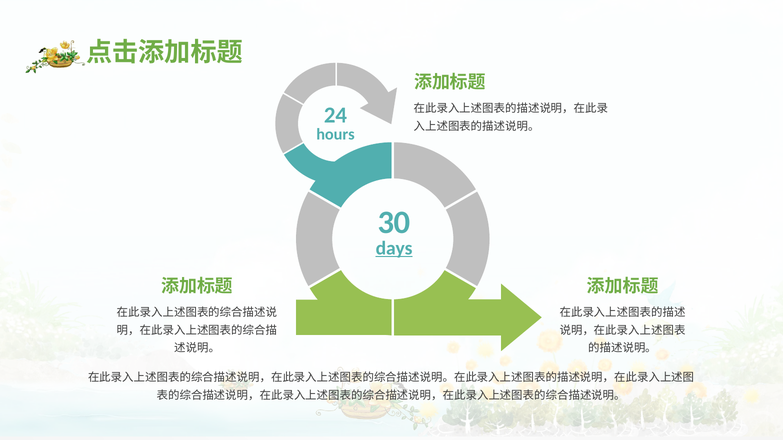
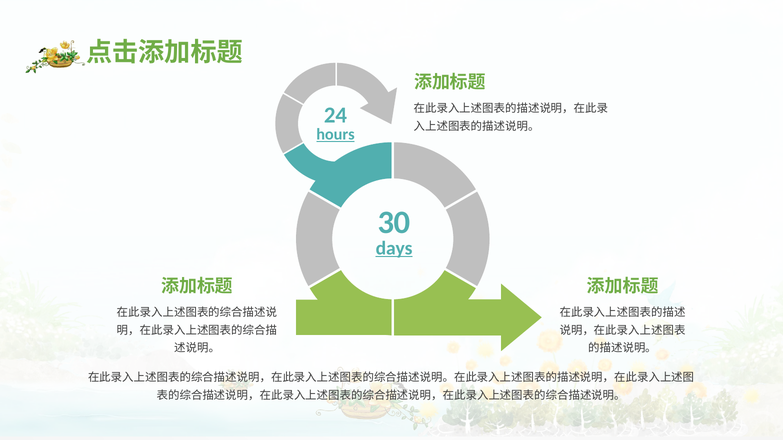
hours underline: none -> present (335, 135)
